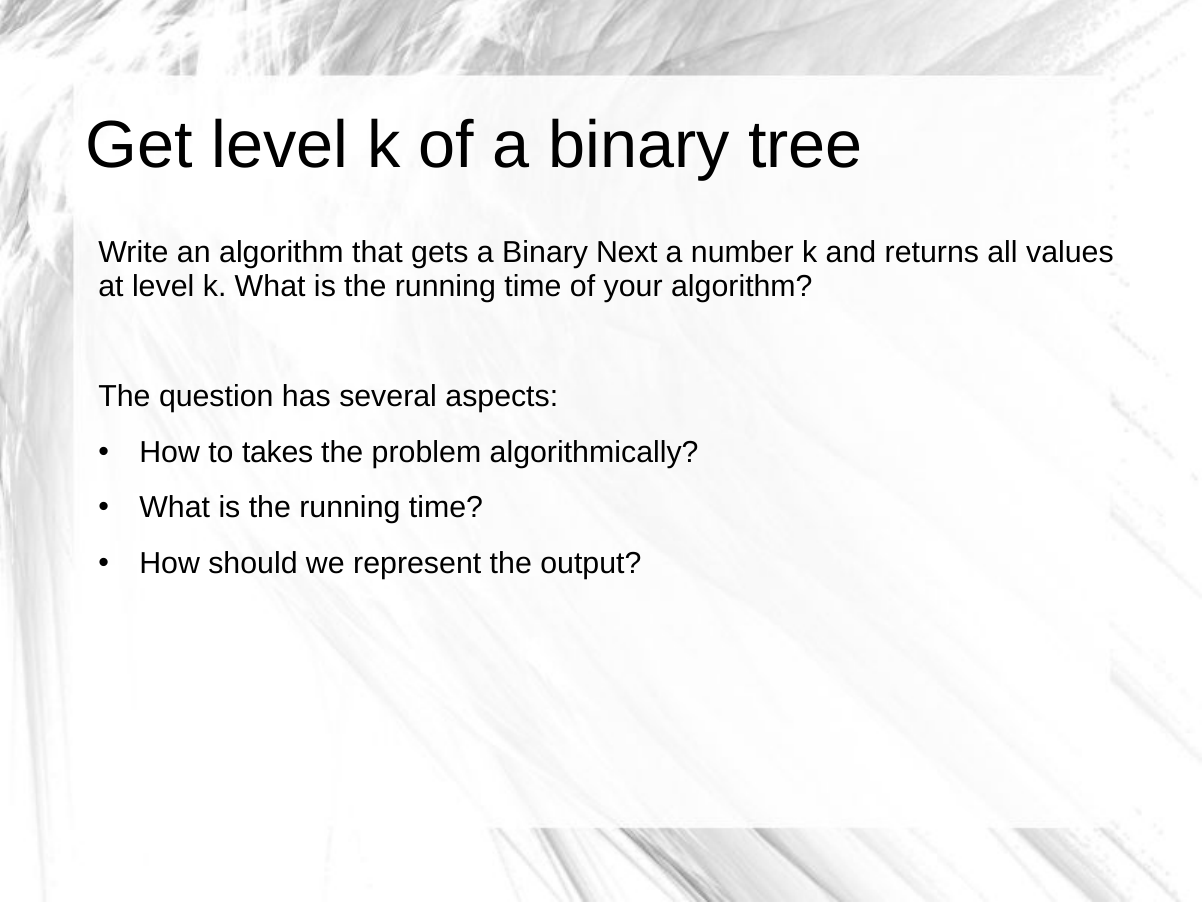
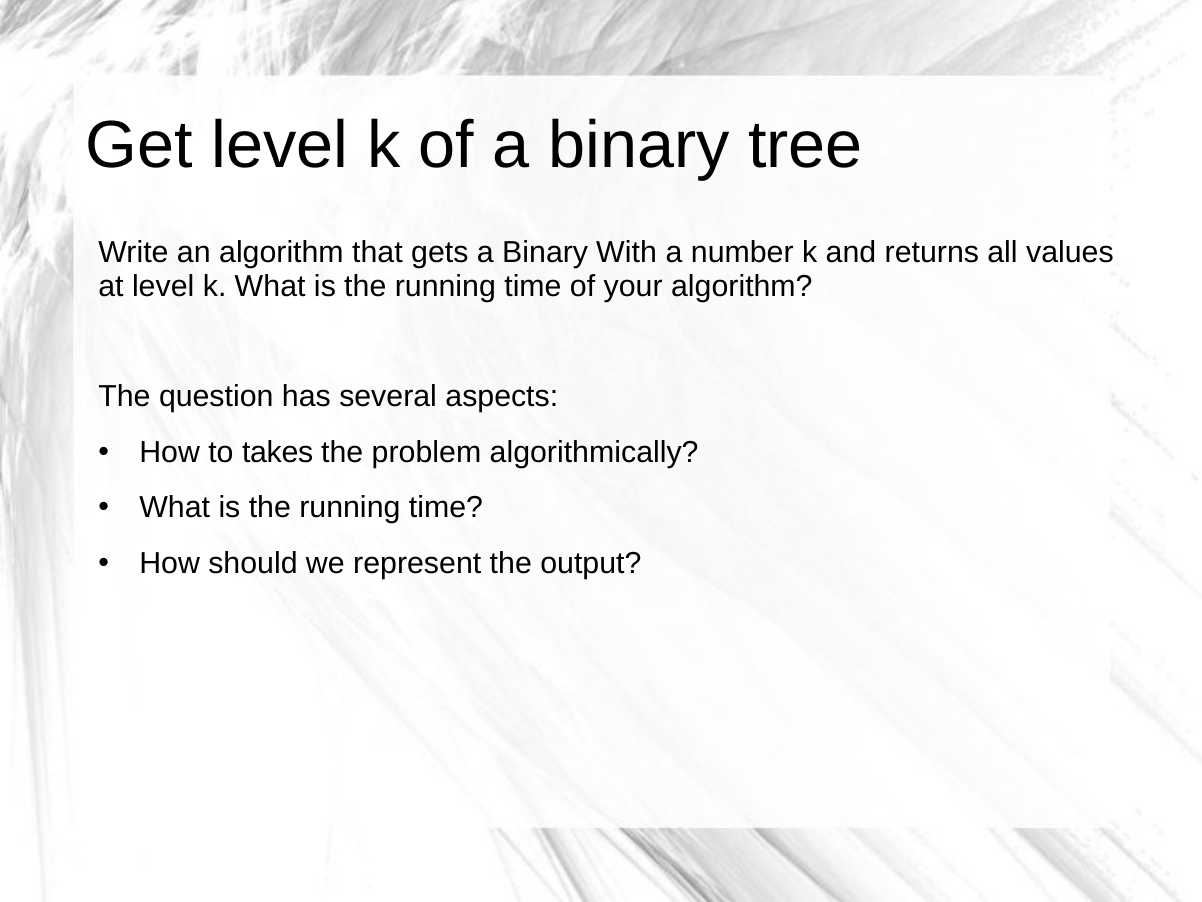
Next: Next -> With (627, 252)
